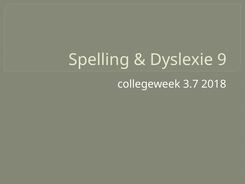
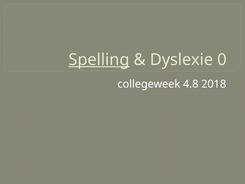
Spelling underline: none -> present (99, 60)
9: 9 -> 0 (222, 60)
3.7: 3.7 -> 4.8 (191, 84)
